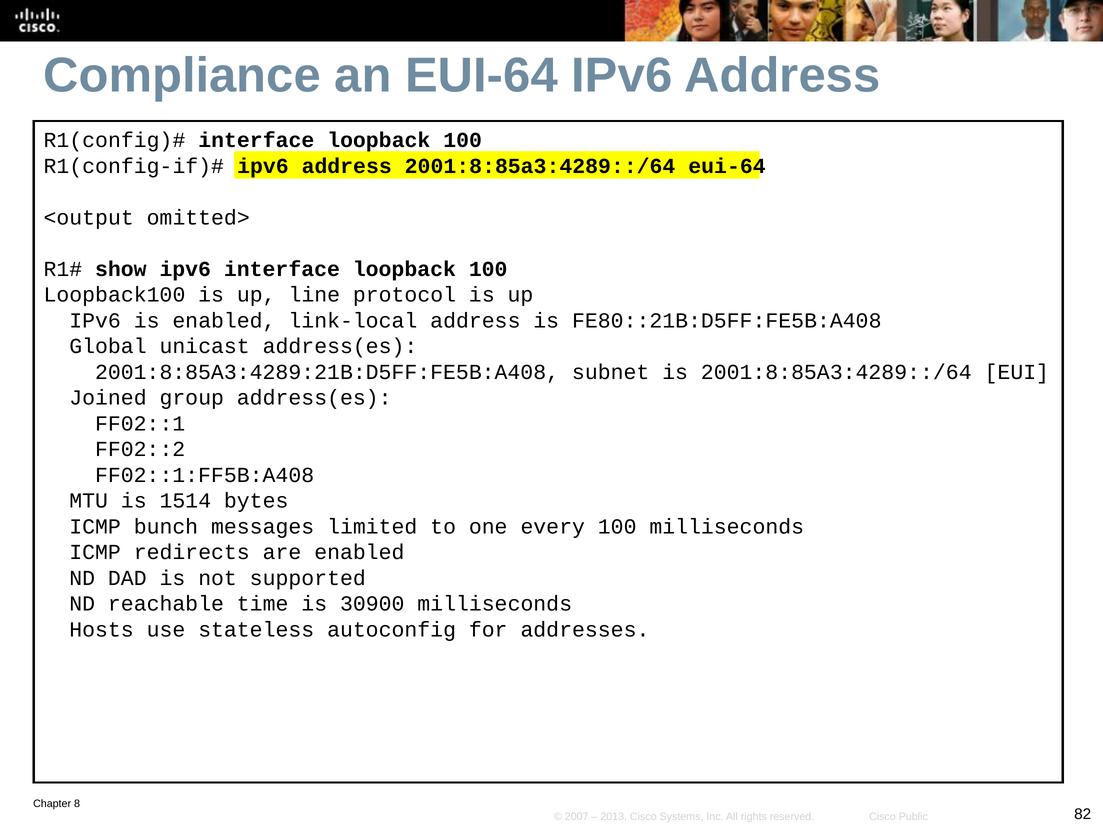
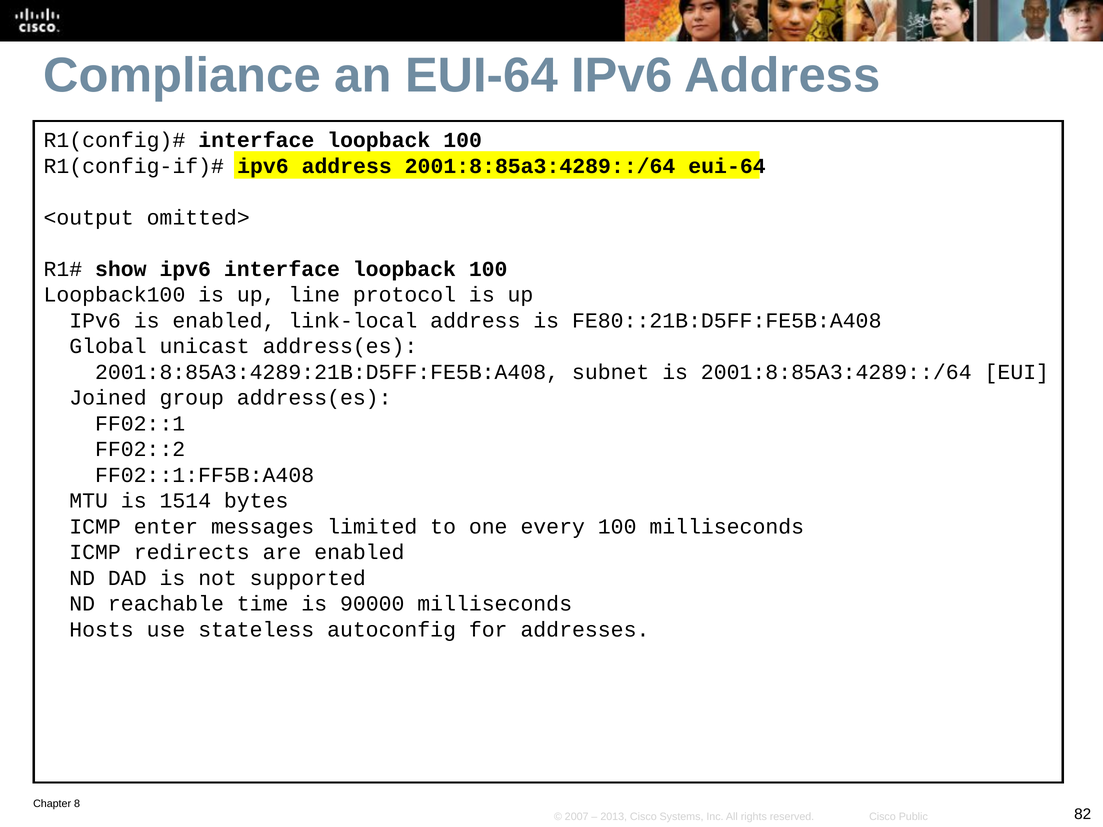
bunch: bunch -> enter (166, 527)
30900: 30900 -> 90000 (372, 604)
